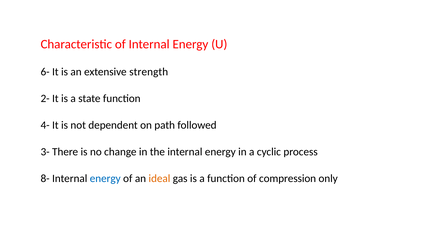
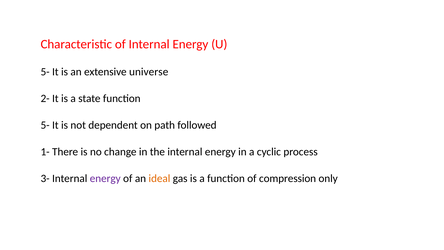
6-: 6- -> 5- (45, 72)
strength: strength -> universe (149, 72)
4-: 4- -> 5- (45, 125)
3-: 3- -> 1- (45, 152)
8-: 8- -> 3- (45, 178)
energy colour: blue -> purple (105, 178)
